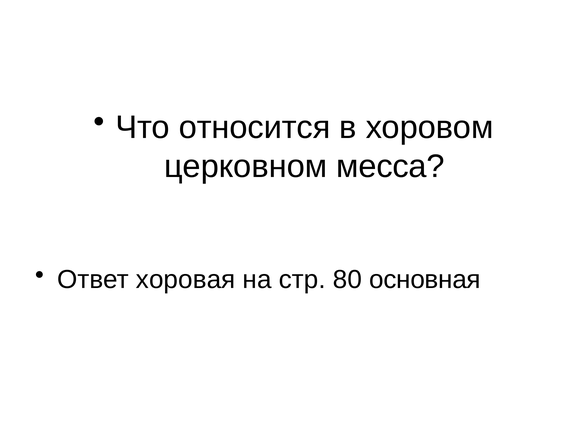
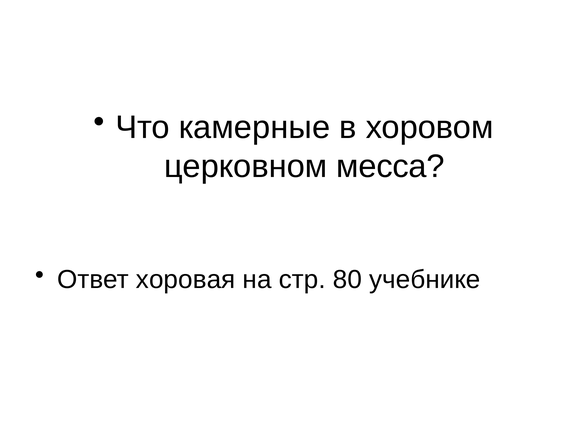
относится: относится -> камерные (255, 128)
основная: основная -> учебнике (425, 280)
